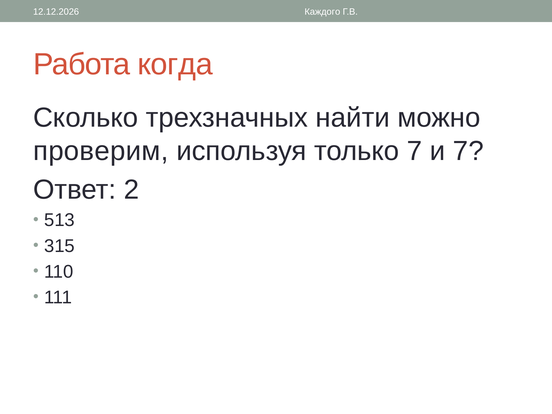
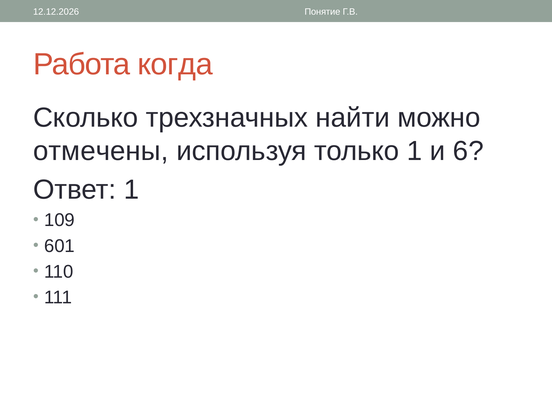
Каждого: Каждого -> Понятие (322, 12)
проверим: проверим -> отмечены (101, 151)
только 7: 7 -> 1 (415, 151)
и 7: 7 -> 6 (468, 151)
Ответ 2: 2 -> 1 (132, 190)
513: 513 -> 109 (59, 220)
315: 315 -> 601 (59, 246)
